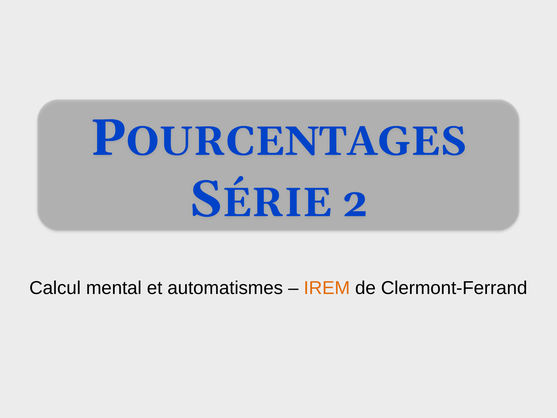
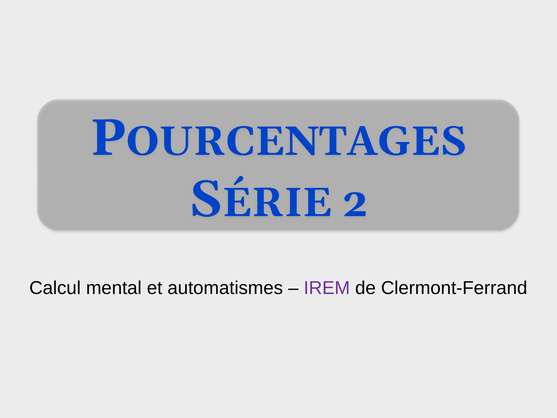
IREM colour: orange -> purple (327, 288)
